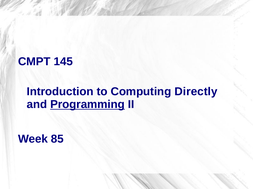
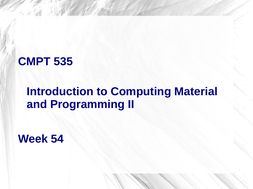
145: 145 -> 535 (63, 62)
Directly: Directly -> Material (196, 92)
Programming underline: present -> none (88, 105)
85: 85 -> 54 (57, 139)
